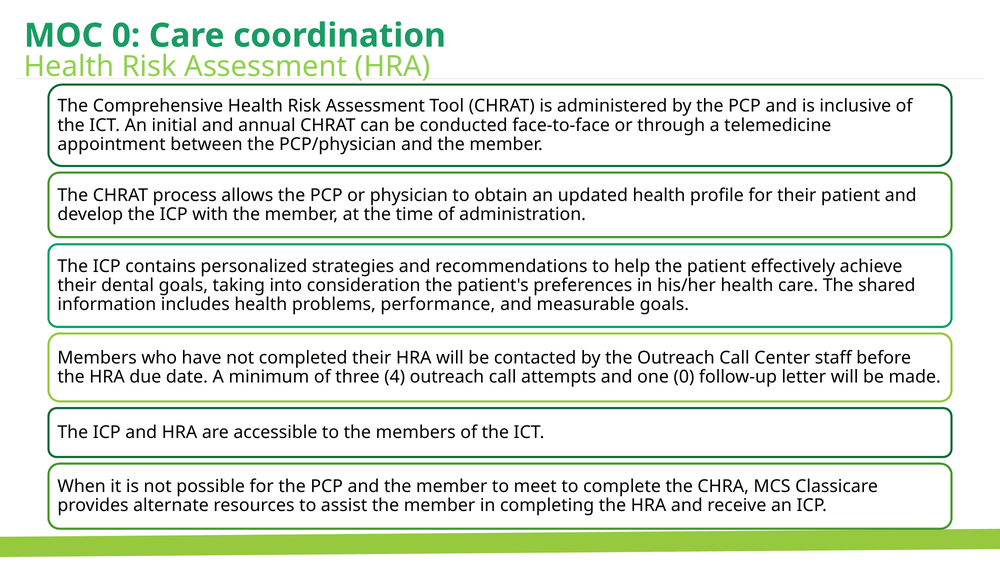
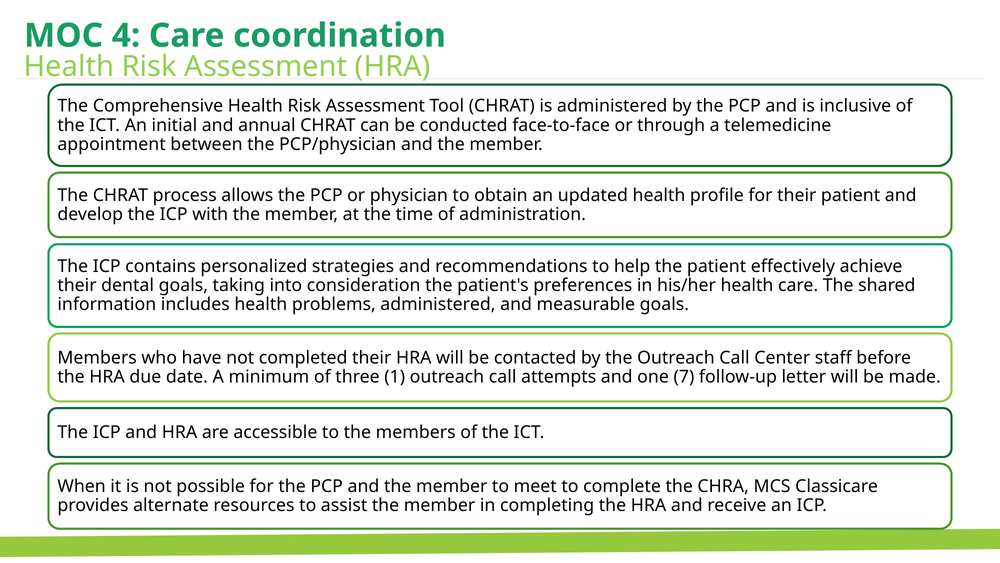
MOC 0: 0 -> 4 (126, 36)
problems performance: performance -> administered (438, 304)
4: 4 -> 1 (395, 377)
one 0: 0 -> 7 (684, 377)
